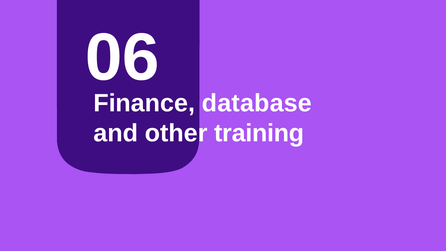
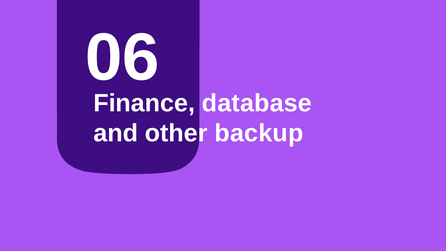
training: training -> backup (259, 133)
